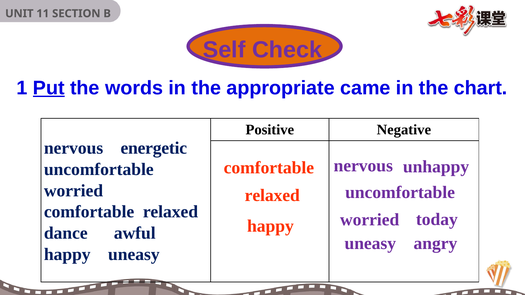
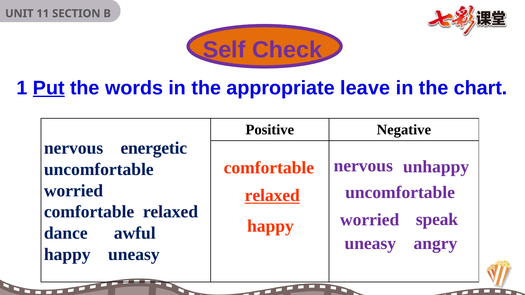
came: came -> leave (365, 88)
relaxed underline: none -> present (272, 196)
today: today -> speak (437, 219)
